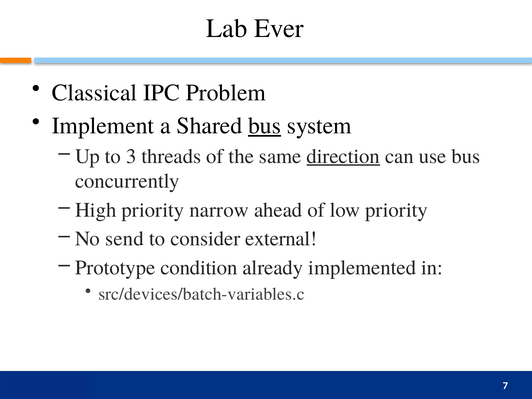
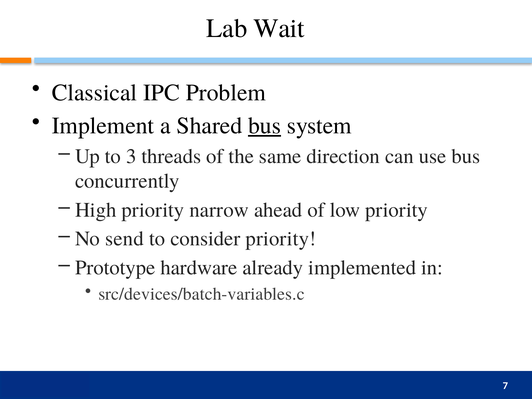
Ever: Ever -> Wait (279, 28)
direction underline: present -> none (343, 156)
consider external: external -> priority (281, 239)
condition: condition -> hardware (199, 268)
